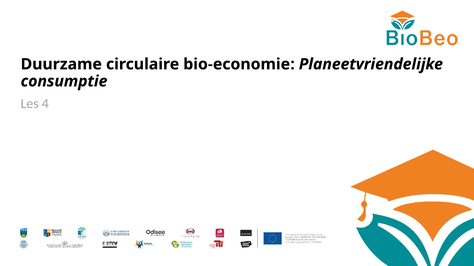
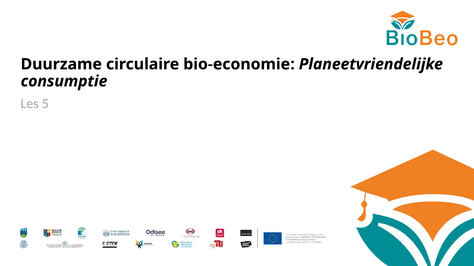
4: 4 -> 5 (45, 104)
